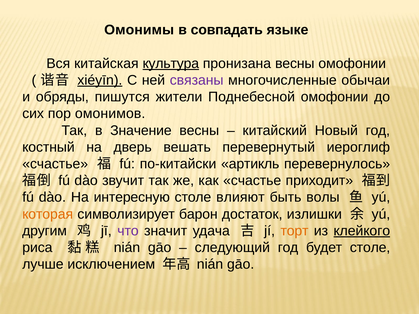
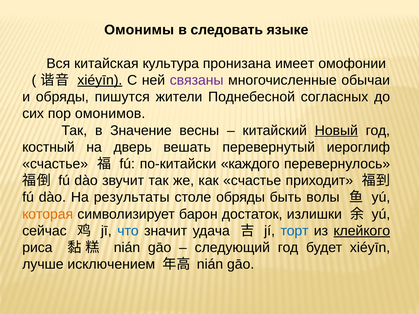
совпадать: совпадать -> следовать (227, 30)
культура underline: present -> none (171, 63)
пронизана весны: весны -> имеет (295, 63)
Поднебесной омофонии: омофонии -> согласных (335, 97)
Новый underline: none -> present (336, 131)
артикль: артикль -> каждого (250, 164)
интересную: интересную -> результаты (132, 198)
столе влияют: влияют -> обряды (241, 198)
другим: другим -> сейчас (44, 231)
что colour: purple -> blue (128, 231)
торт colour: orange -> blue (295, 231)
будет столе: столе -> xiéyīn (370, 248)
